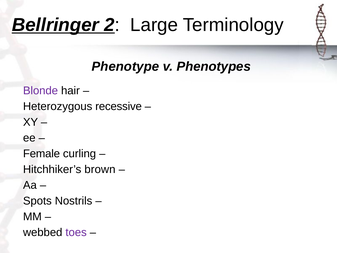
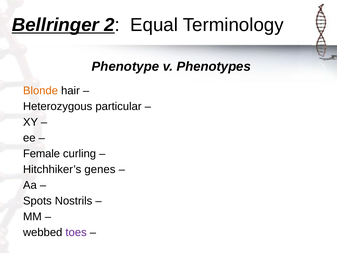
Large: Large -> Equal (154, 25)
Blonde colour: purple -> orange (41, 91)
recessive: recessive -> particular (118, 106)
brown: brown -> genes (100, 169)
